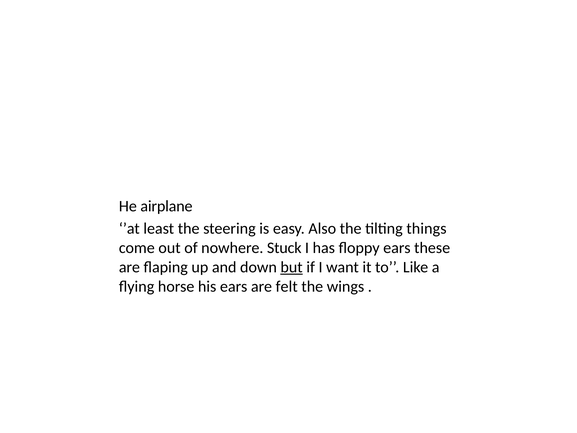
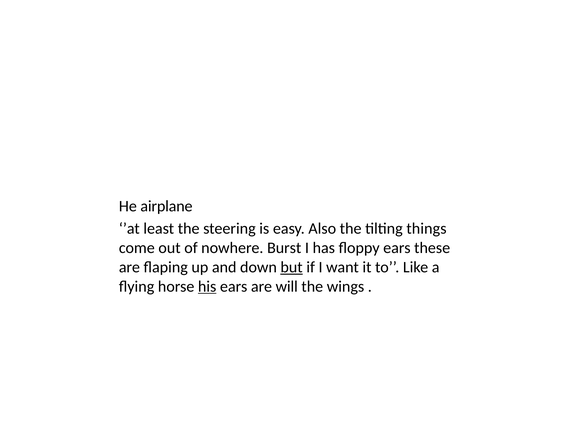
Stuck: Stuck -> Burst (284, 248)
his underline: none -> present (207, 286)
felt: felt -> will (287, 286)
